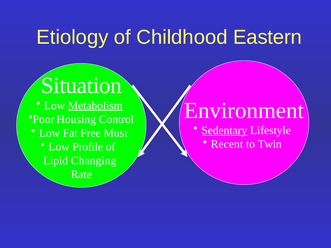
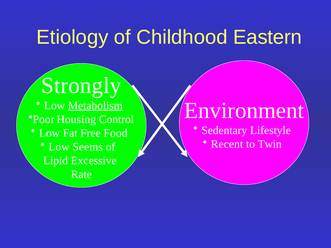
Situation: Situation -> Strongly (81, 86)
Sedentary underline: present -> none (224, 130)
Must: Must -> Food (116, 133)
Profile: Profile -> Seems (88, 147)
Changing: Changing -> Excessive (94, 161)
